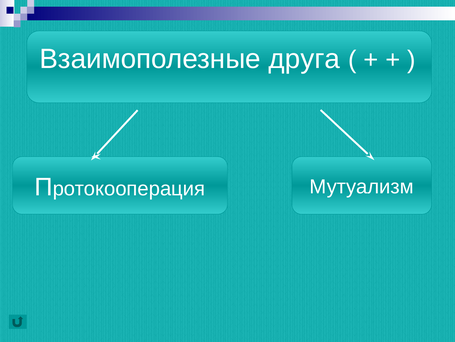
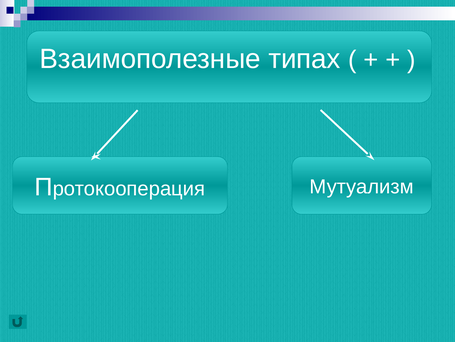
друга: друга -> типах (304, 59)
